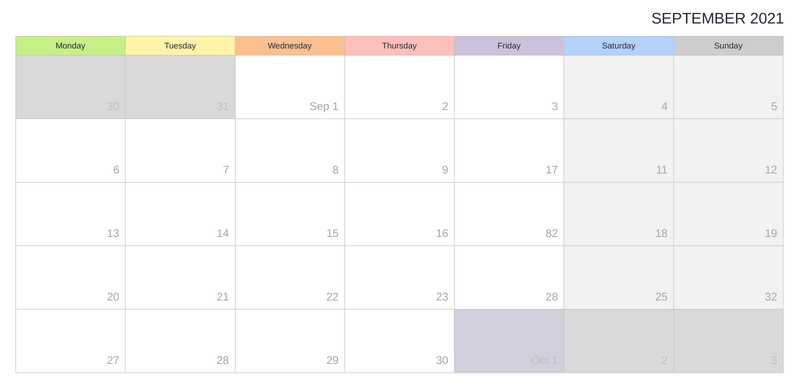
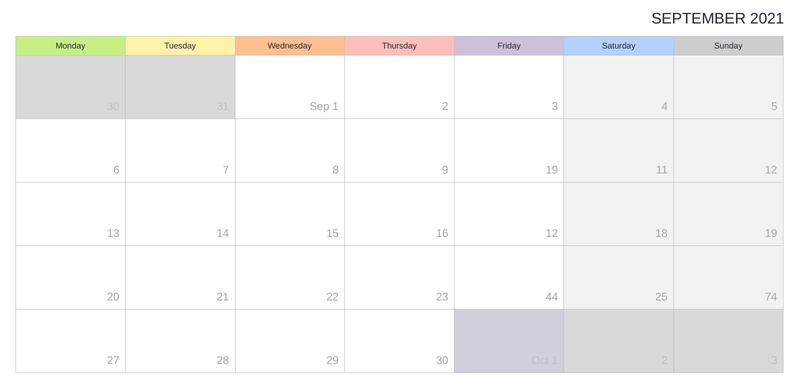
9 17: 17 -> 19 (552, 170)
16 82: 82 -> 12 (552, 234)
23 28: 28 -> 44 (552, 297)
32: 32 -> 74 (771, 297)
